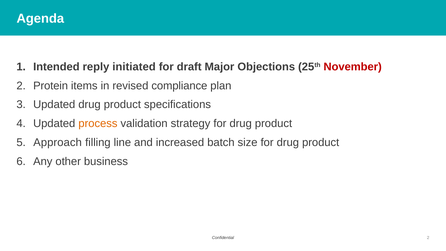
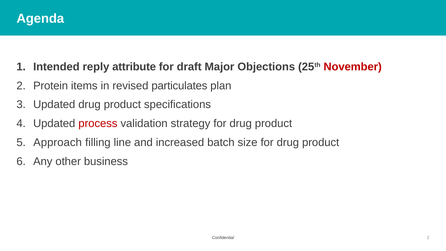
initiated: initiated -> attribute (134, 67)
compliance: compliance -> particulates (179, 86)
process colour: orange -> red (98, 124)
